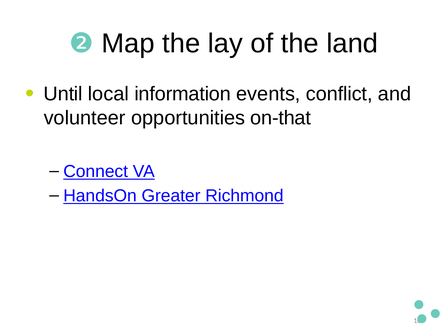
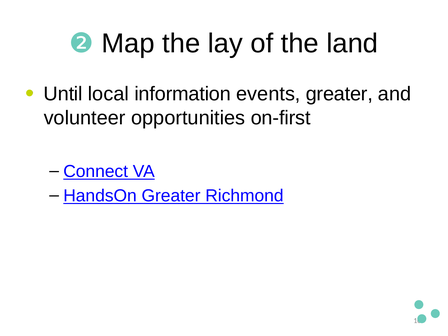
events conflict: conflict -> greater (339, 94)
on-that: on-that -> on-first (281, 118)
